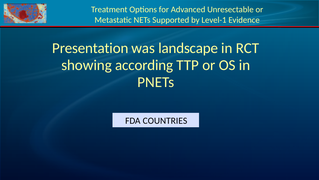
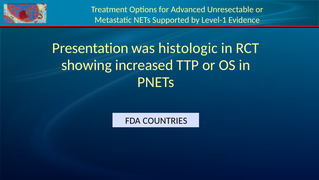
landscape: landscape -> histologic (188, 48)
according: according -> increased (144, 65)
